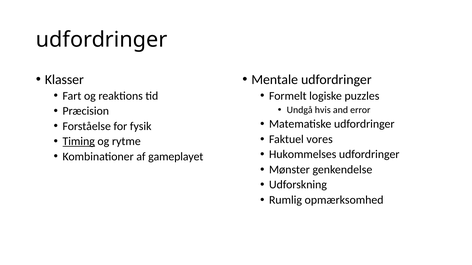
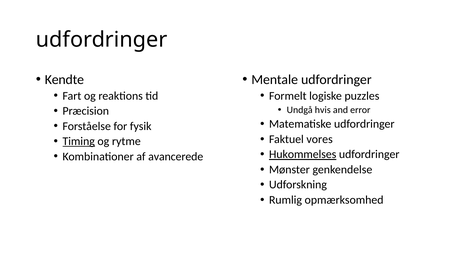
Klasser: Klasser -> Kendte (64, 80)
Hukommelses underline: none -> present (303, 155)
gameplayet: gameplayet -> avancerede (176, 157)
